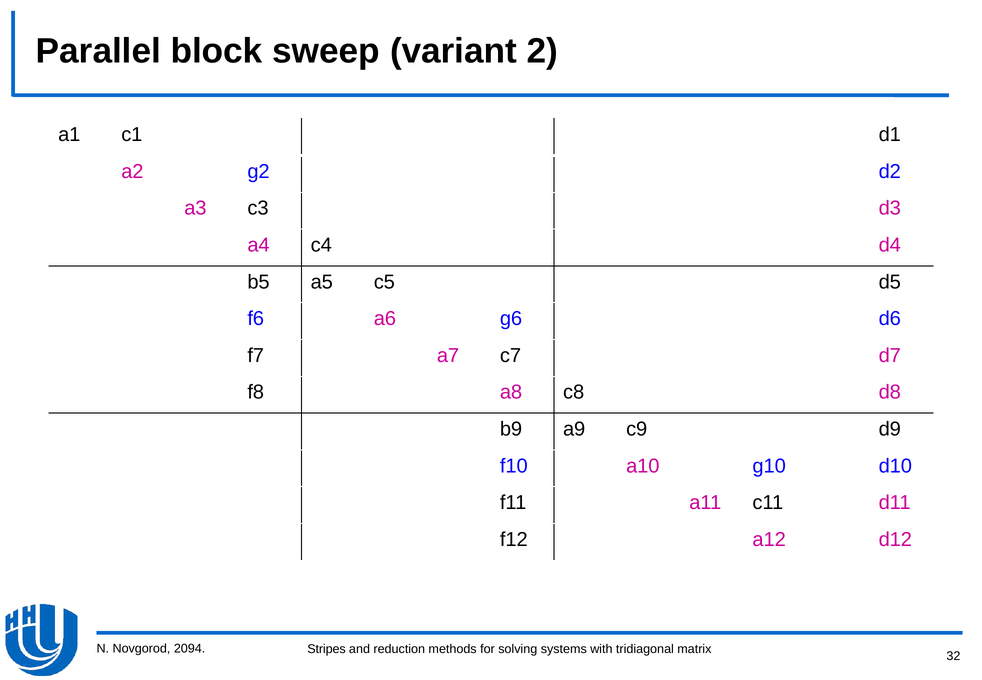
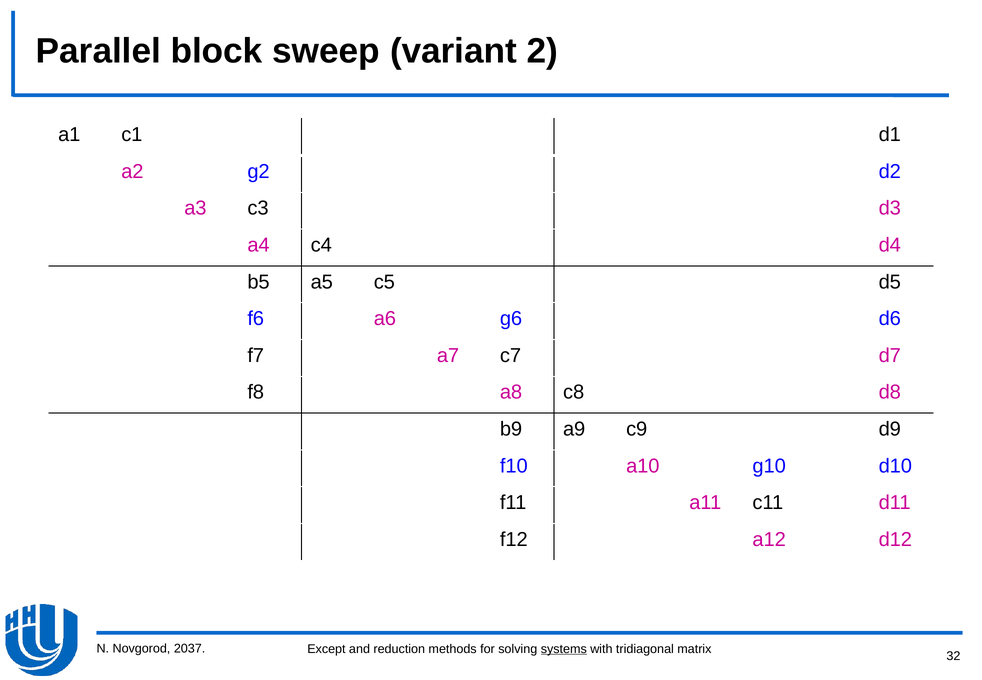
2094: 2094 -> 2037 (190, 648)
Stripes: Stripes -> Except (326, 649)
systems underline: none -> present (564, 649)
